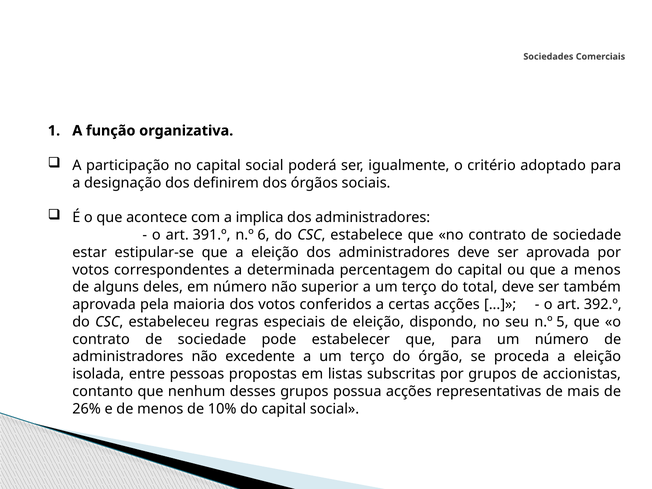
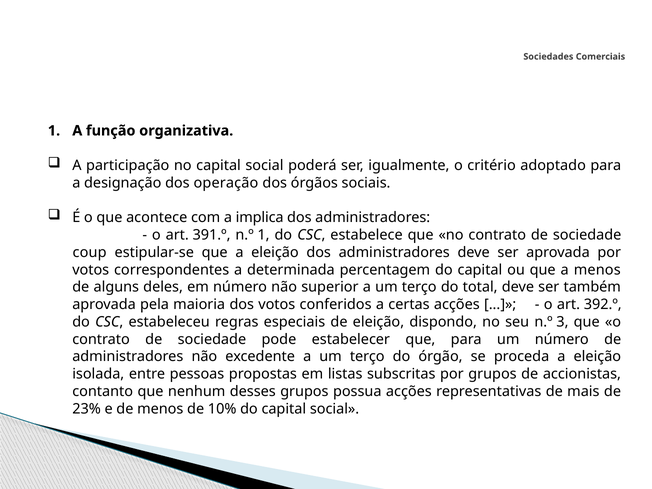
definirem: definirem -> operação (226, 183)
n.º 6: 6 -> 1 (263, 235)
estar: estar -> coup (90, 252)
5: 5 -> 3 (562, 322)
26%: 26% -> 23% (87, 409)
